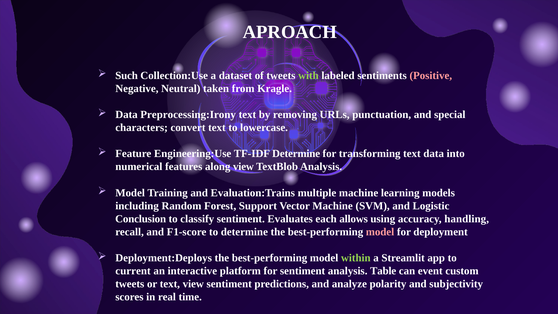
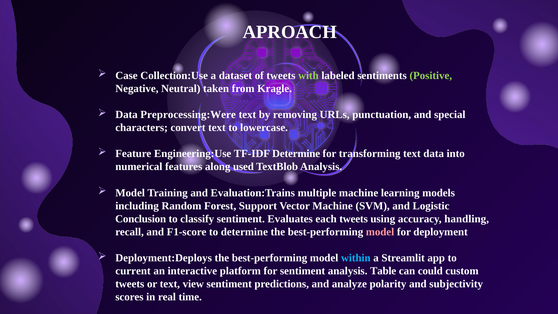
Such: Such -> Case (127, 75)
Positive colour: pink -> light green (431, 75)
Preprocessing:Irony: Preprocessing:Irony -> Preprocessing:Were (188, 115)
along view: view -> used (243, 167)
each allows: allows -> tweets (354, 219)
within colour: light green -> light blue (356, 258)
event: event -> could (430, 271)
